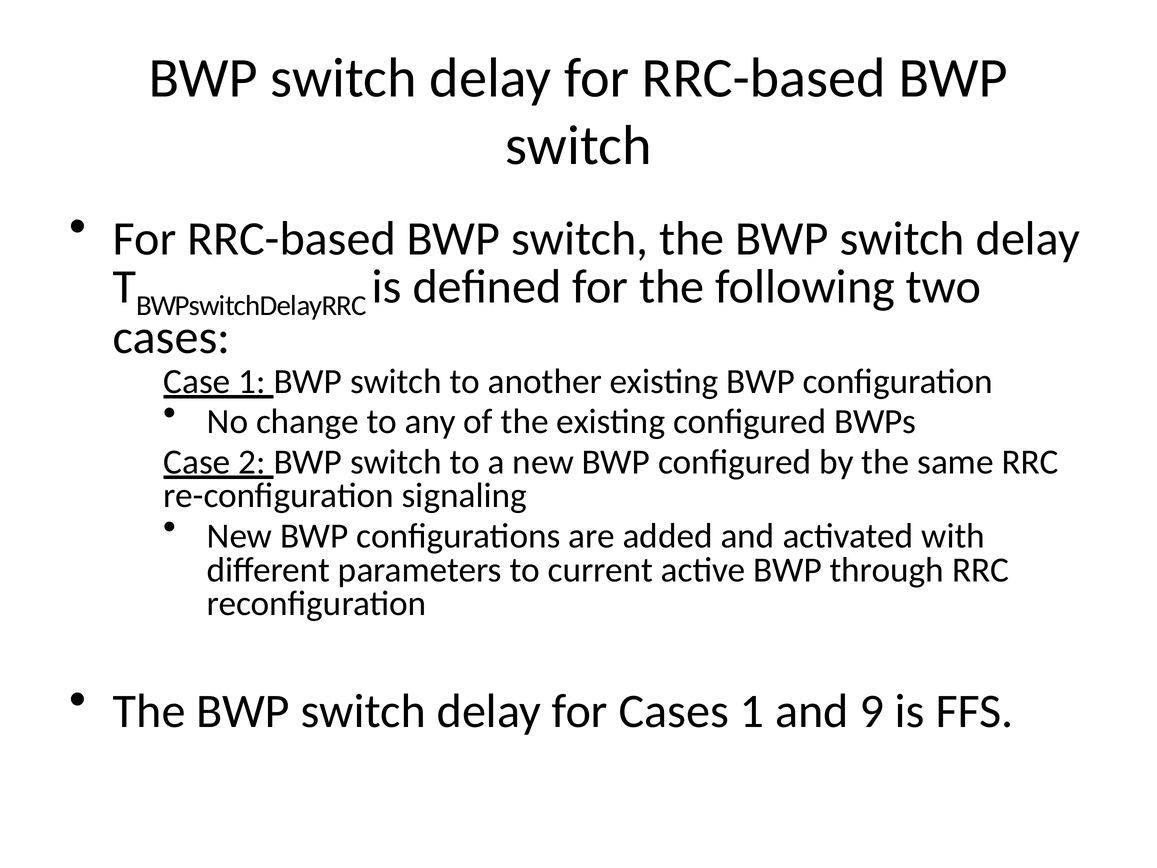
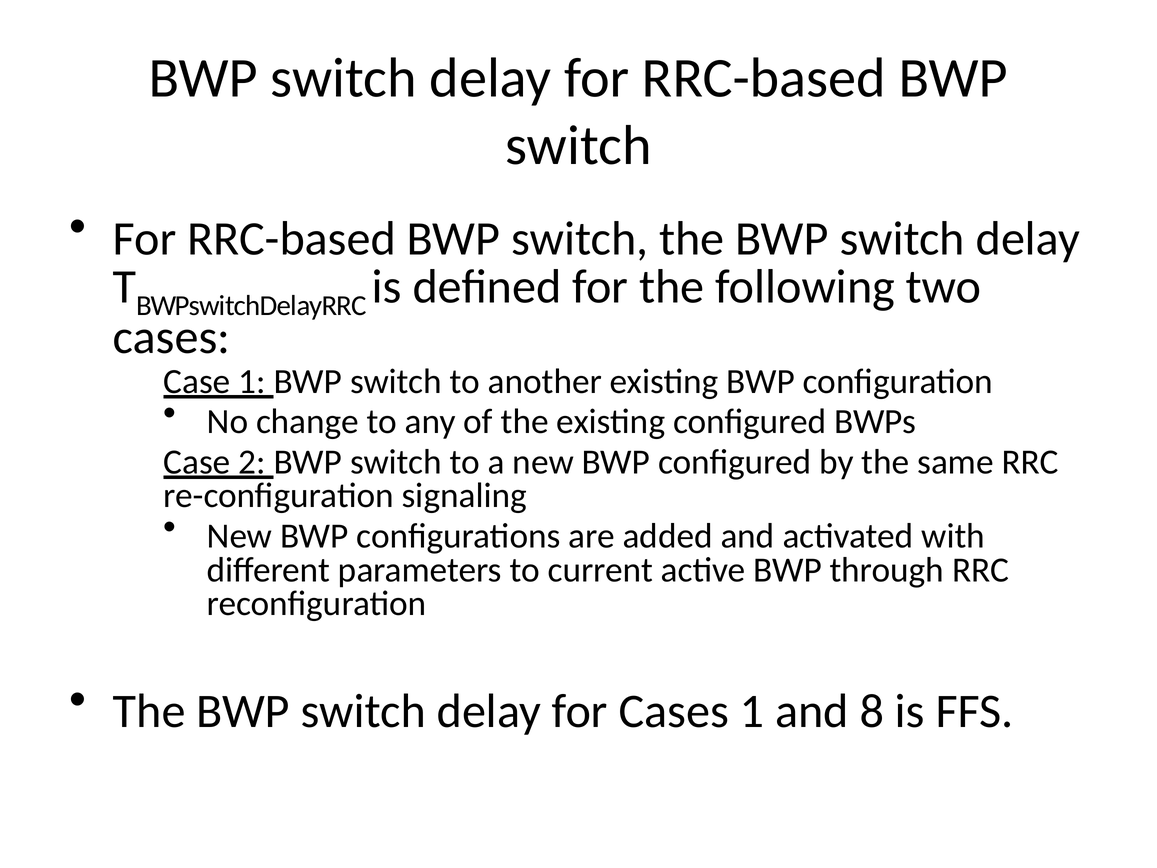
9: 9 -> 8 (872, 711)
